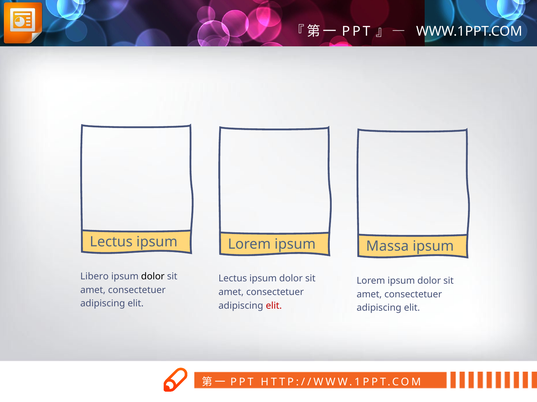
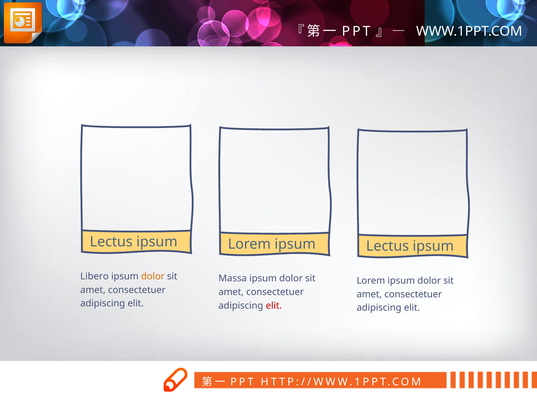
Massa: Massa -> Lectus (388, 247)
dolor colour: black -> orange (153, 277)
Lectus: Lectus -> Massa (233, 279)
